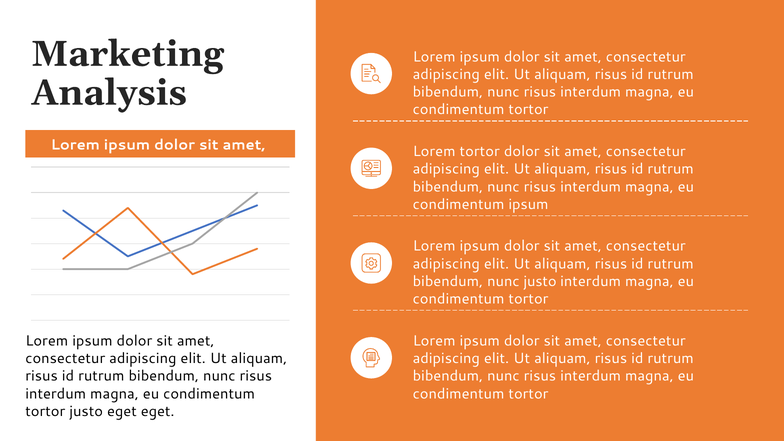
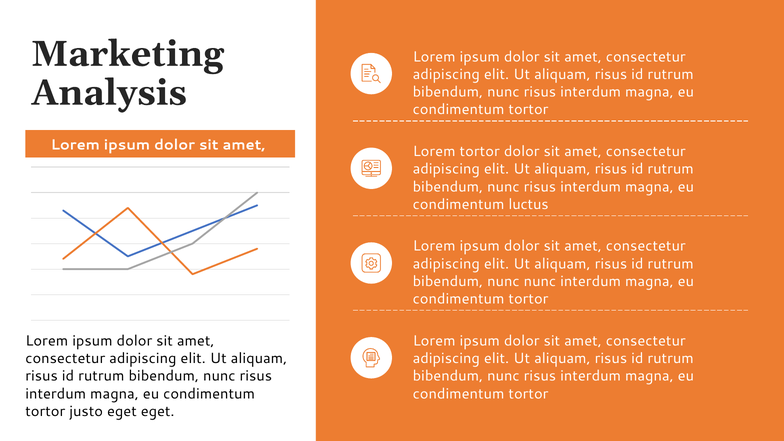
condimentum ipsum: ipsum -> luctus (528, 204)
nunc justo: justo -> nunc (540, 281)
